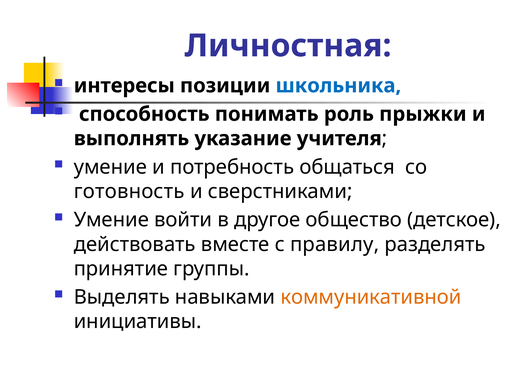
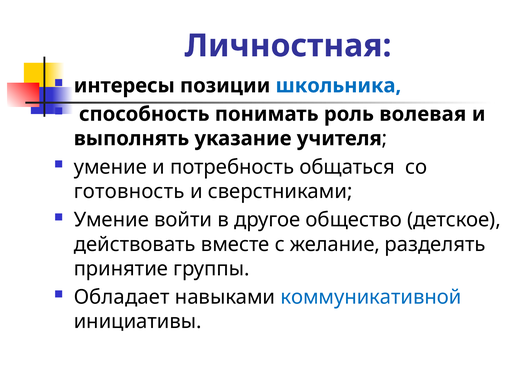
прыжки: прыжки -> волевая (423, 114)
правилу: правилу -> желание (335, 244)
Выделять: Выделять -> Обладает (122, 297)
коммуникативной colour: orange -> blue (371, 297)
